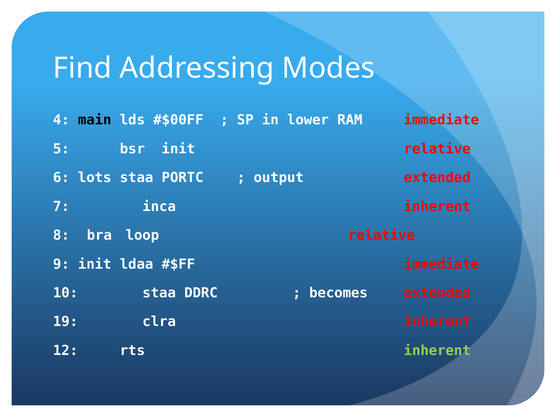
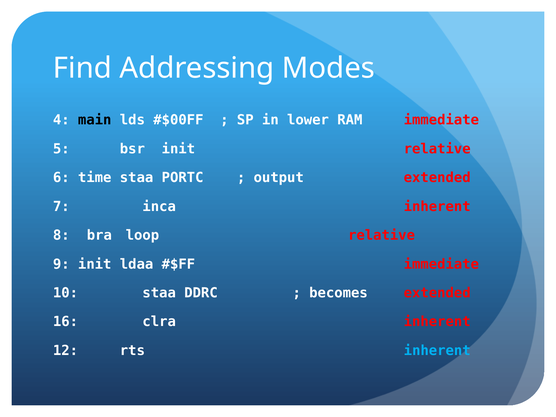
lots: lots -> time (95, 178)
19: 19 -> 16 (65, 322)
inherent colour: light green -> light blue (437, 351)
